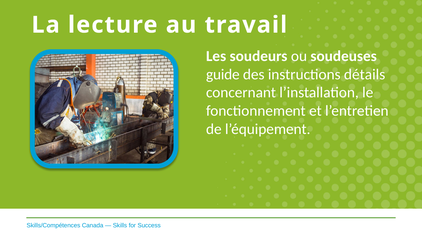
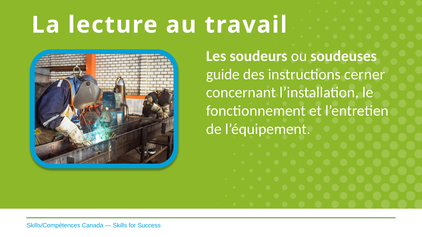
détails: détails -> cerner (365, 74)
